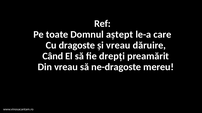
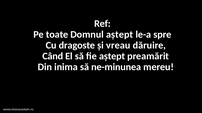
care: care -> spre (162, 35)
fie drepți: drepți -> aștept (112, 56)
Din vreau: vreau -> inima (66, 67)
ne-dragoste: ne-dragoste -> ne-minunea (116, 67)
